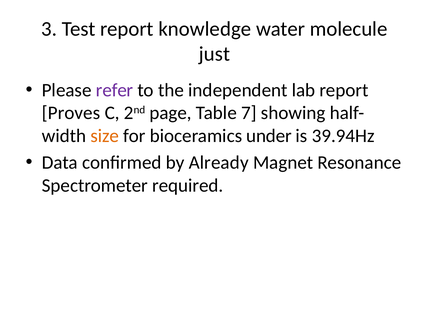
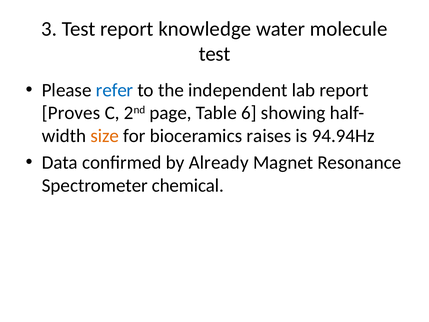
just: just -> test (215, 54)
refer colour: purple -> blue (115, 90)
7: 7 -> 6 (249, 113)
under: under -> raises (269, 136)
39.94Hz: 39.94Hz -> 94.94Hz (343, 136)
required: required -> chemical (188, 185)
